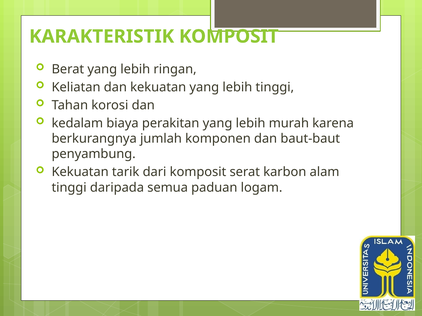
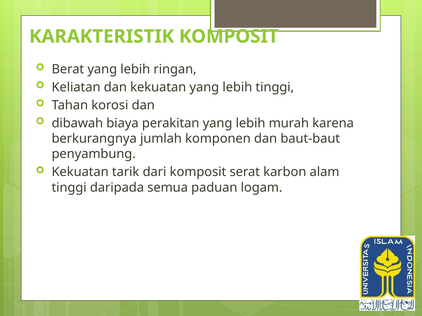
kedalam: kedalam -> dibawah (77, 123)
